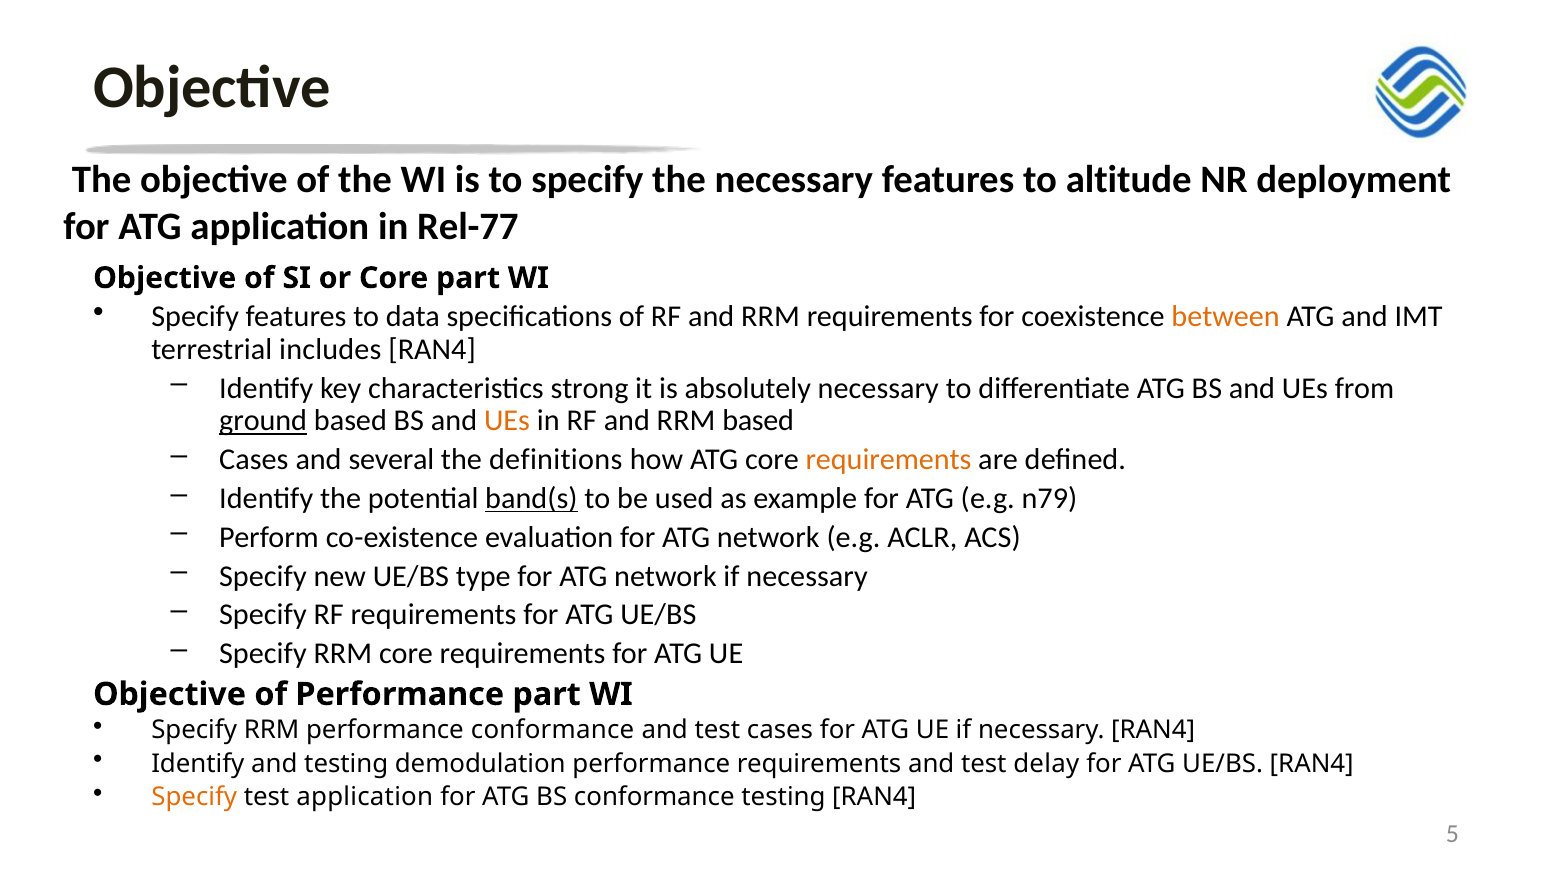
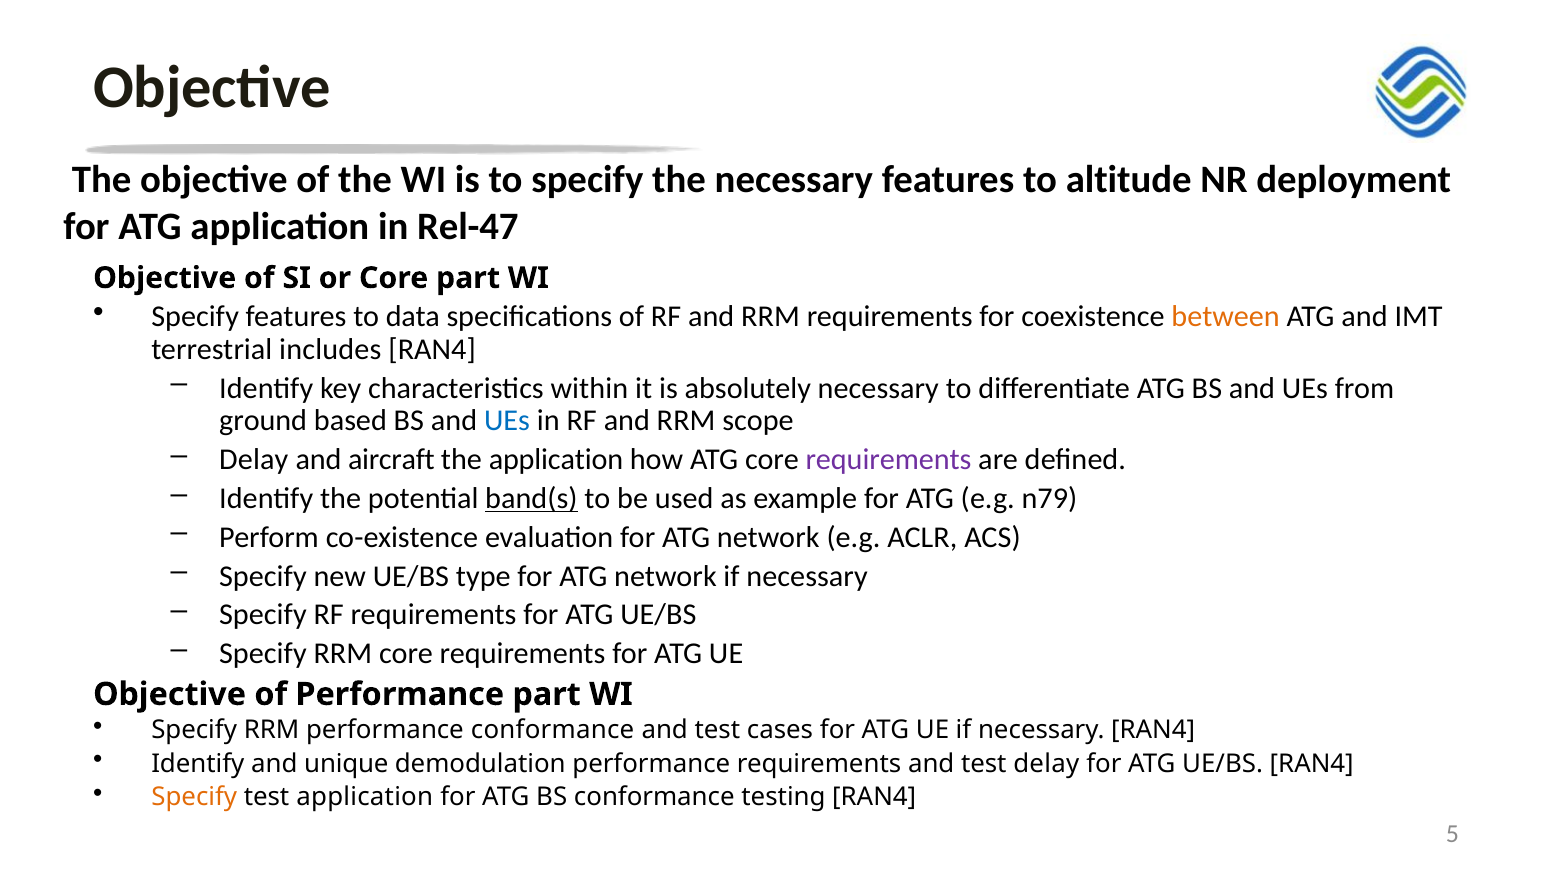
Rel-77: Rel-77 -> Rel-47 (468, 227)
strong: strong -> within (589, 388)
ground underline: present -> none (263, 421)
UEs colour: orange -> blue (507, 421)
RRM based: based -> scope (758, 421)
Cases: Cases -> Delay (254, 460)
several: several -> aircraft (391, 460)
the definitions: definitions -> application (556, 460)
requirements colour: orange -> purple (888, 460)
and testing: testing -> unique (346, 764)
